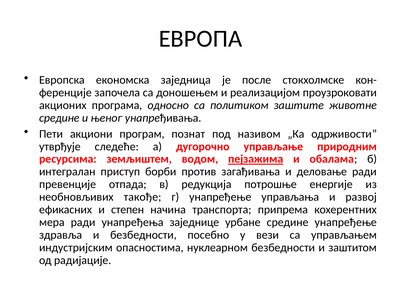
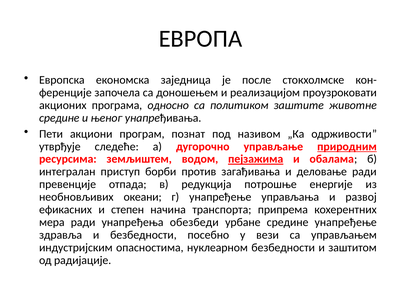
природним underline: none -> present (347, 146)
такође: такође -> океани (143, 197)
заједнице: заједнице -> обезбеди (194, 222)
